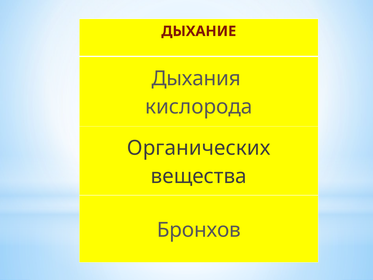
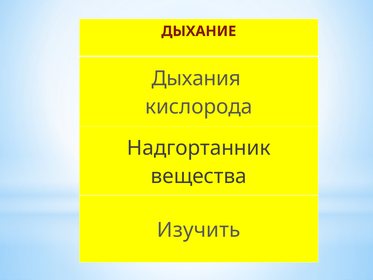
Органических: Органических -> Надгортанник (199, 148)
Бронхов: Бронхов -> Изучить (199, 230)
